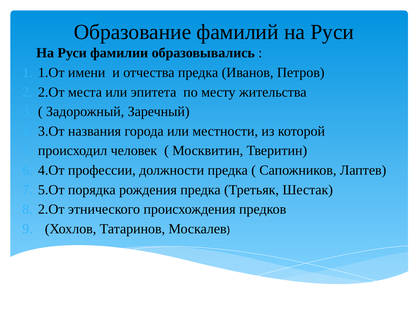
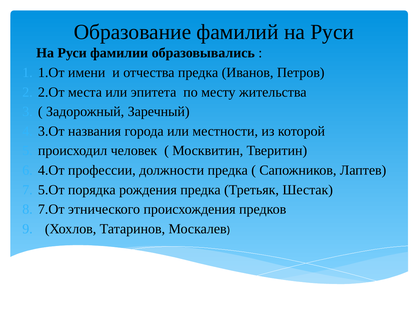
2.От: 2.От -> 7.От (51, 209)
